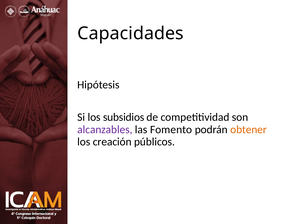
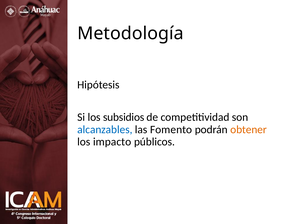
Capacidades: Capacidades -> Metodología (131, 33)
alcanzables colour: purple -> blue (105, 129)
creación: creación -> impacto (112, 141)
